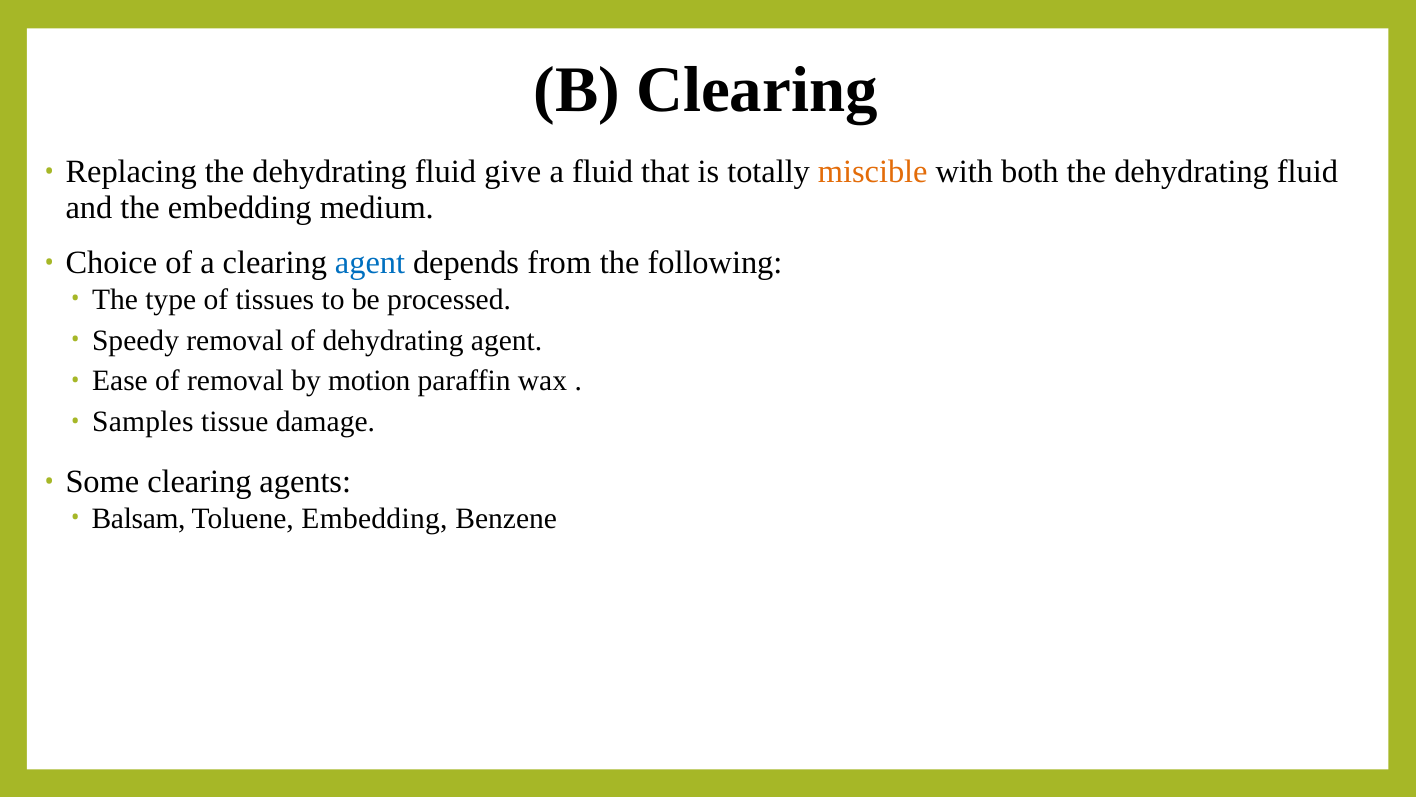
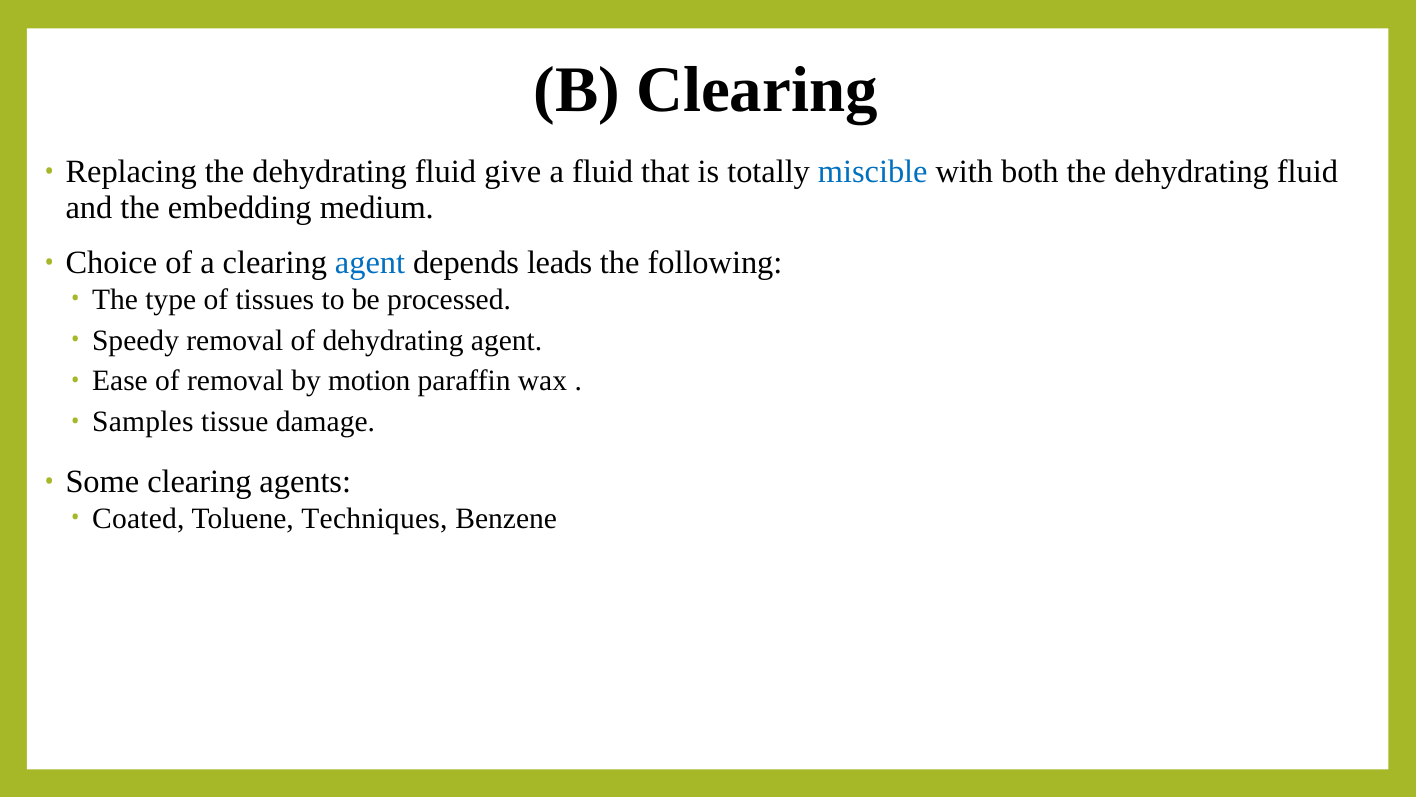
miscible colour: orange -> blue (873, 172)
from: from -> leads (560, 263)
Balsam: Balsam -> Coated (138, 518)
Toluene Embedding: Embedding -> Techniques (374, 518)
